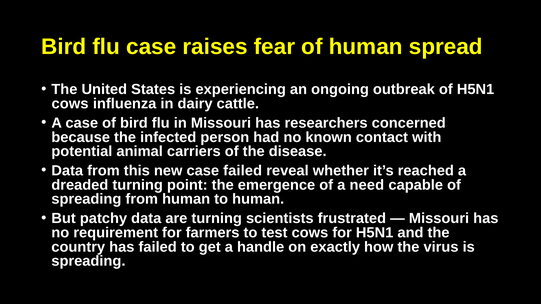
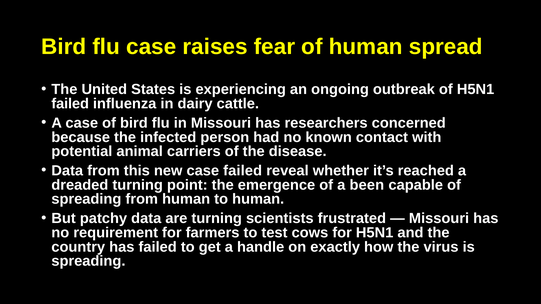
cows: cows -> failed (70, 104)
need: need -> been (367, 185)
